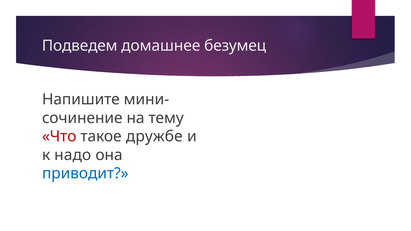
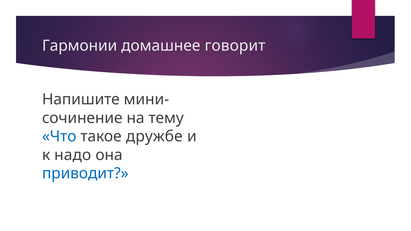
Подведем: Подведем -> Гармонии (80, 46)
безумец: безумец -> говорит (235, 46)
Что colour: red -> blue (59, 137)
